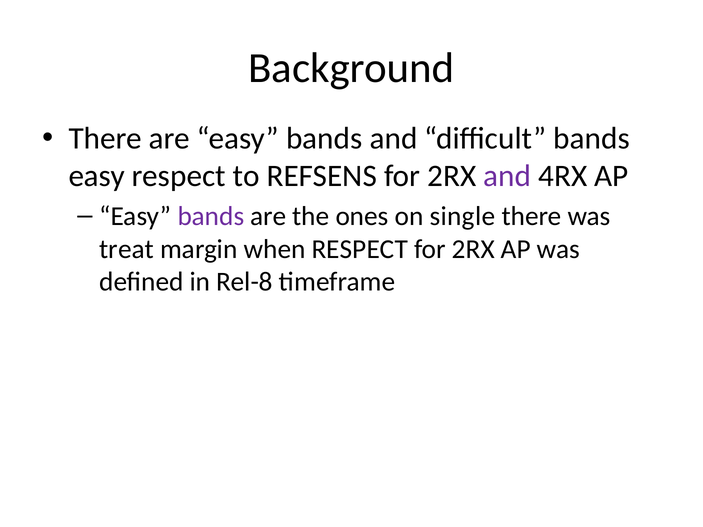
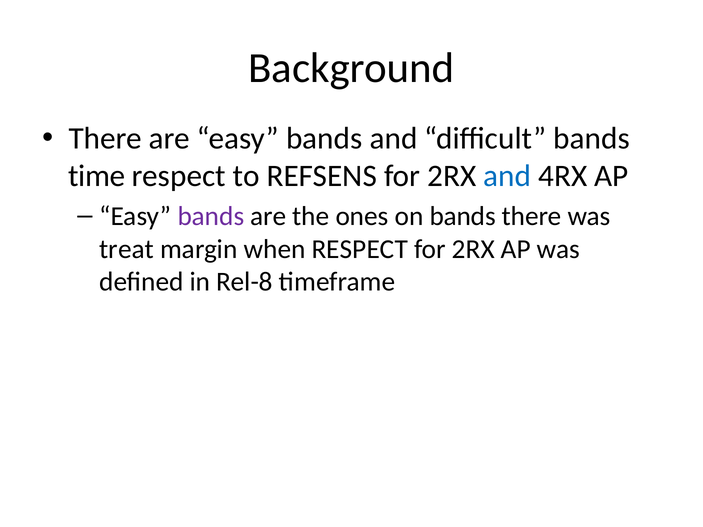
easy: easy -> time (97, 176)
and colour: purple -> blue (507, 176)
on single: single -> bands (463, 216)
